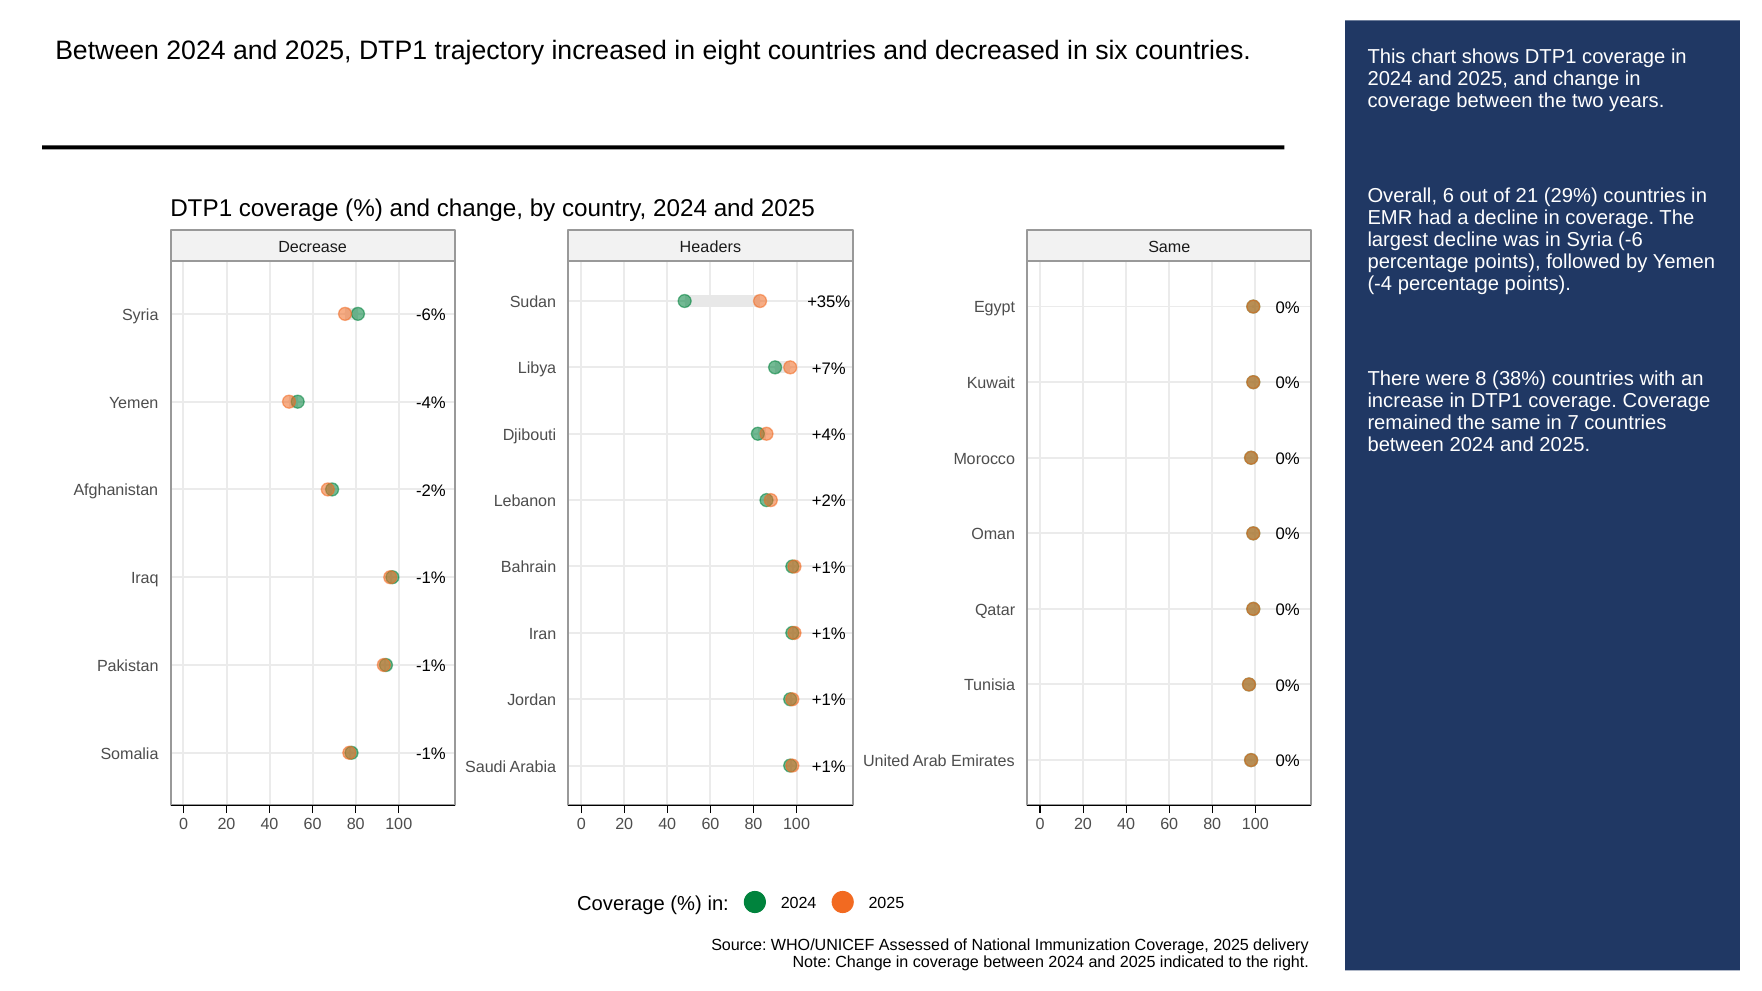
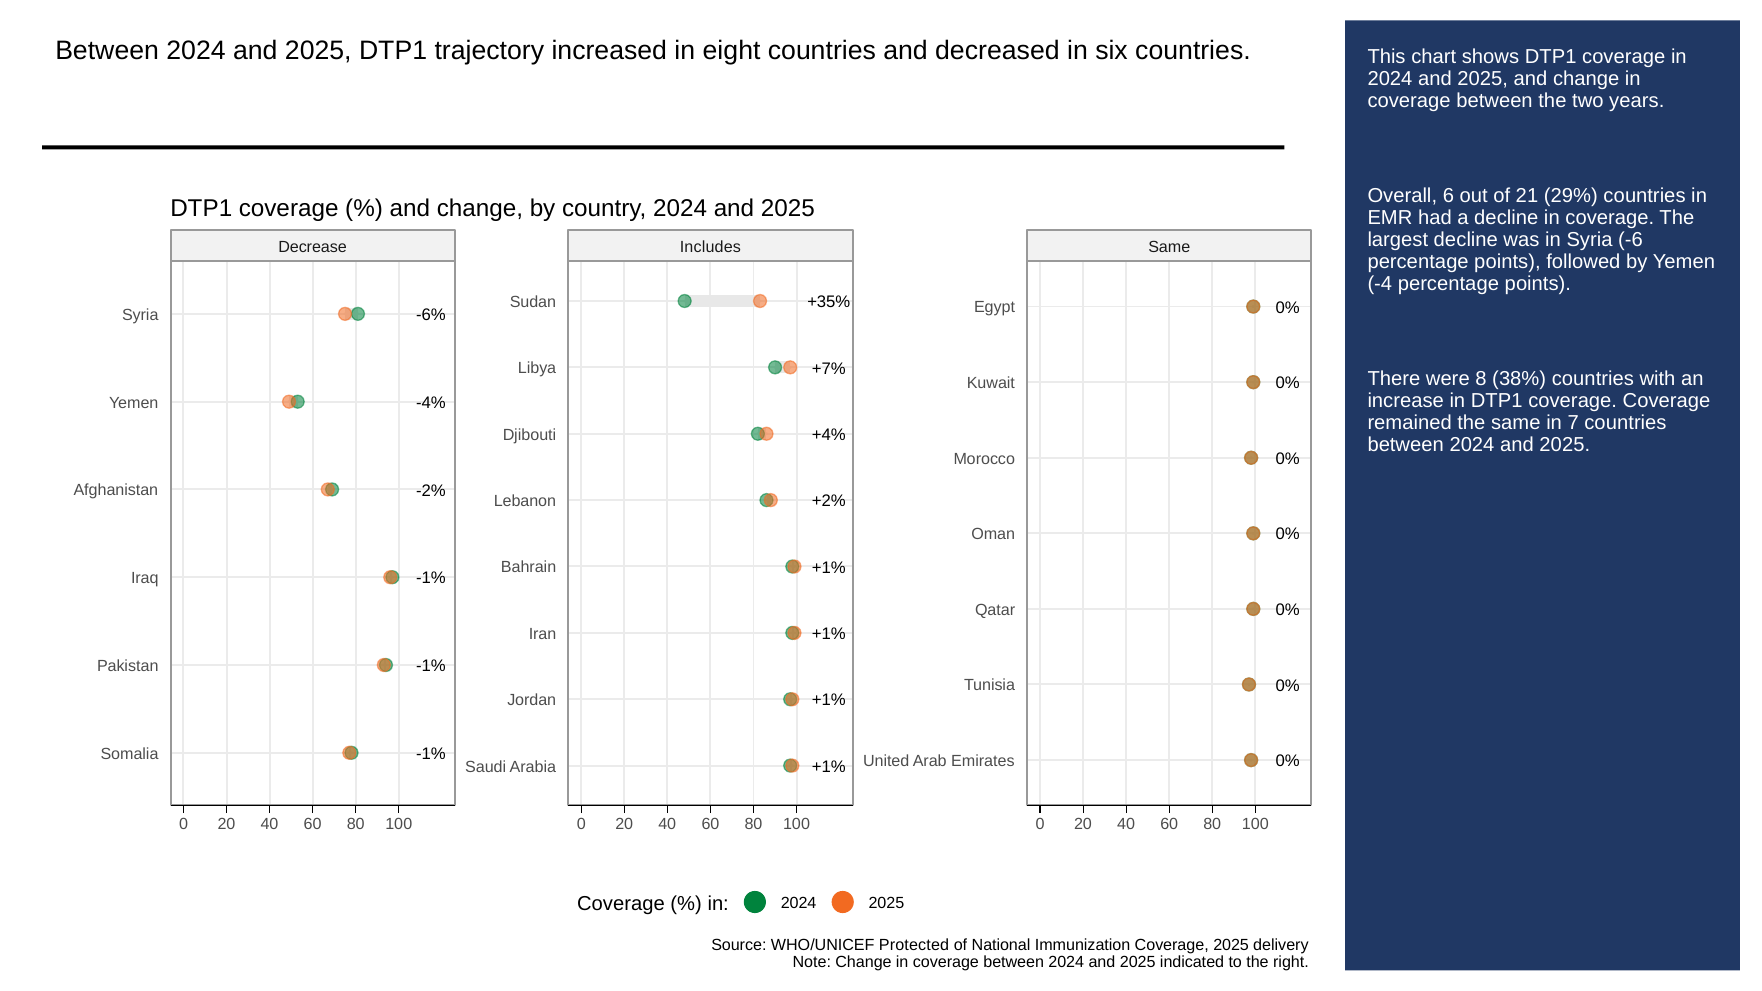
Headers: Headers -> Includes (710, 247)
Assessed: Assessed -> Protected (914, 945)
